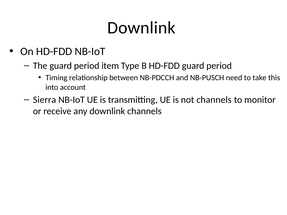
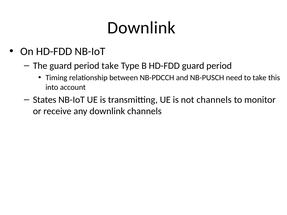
period item: item -> take (110, 66)
Sierra: Sierra -> States (45, 100)
